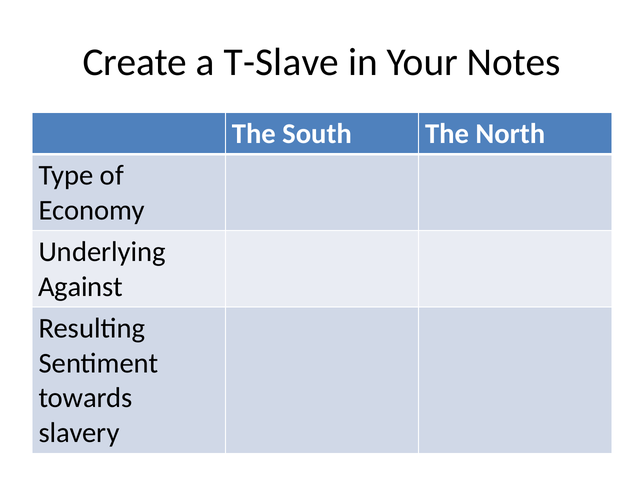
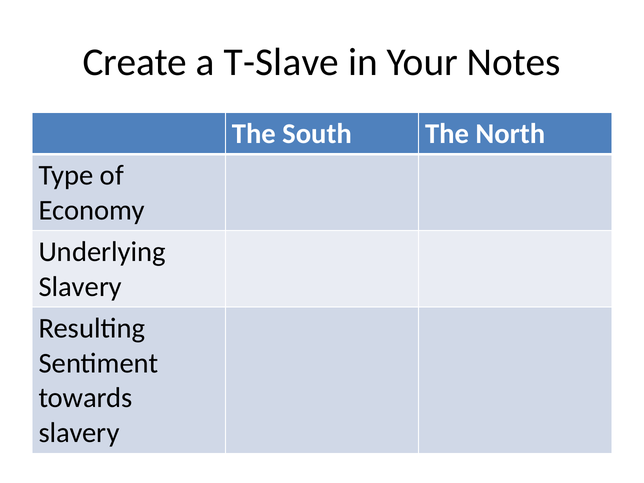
Against: Against -> Slavery (80, 287)
